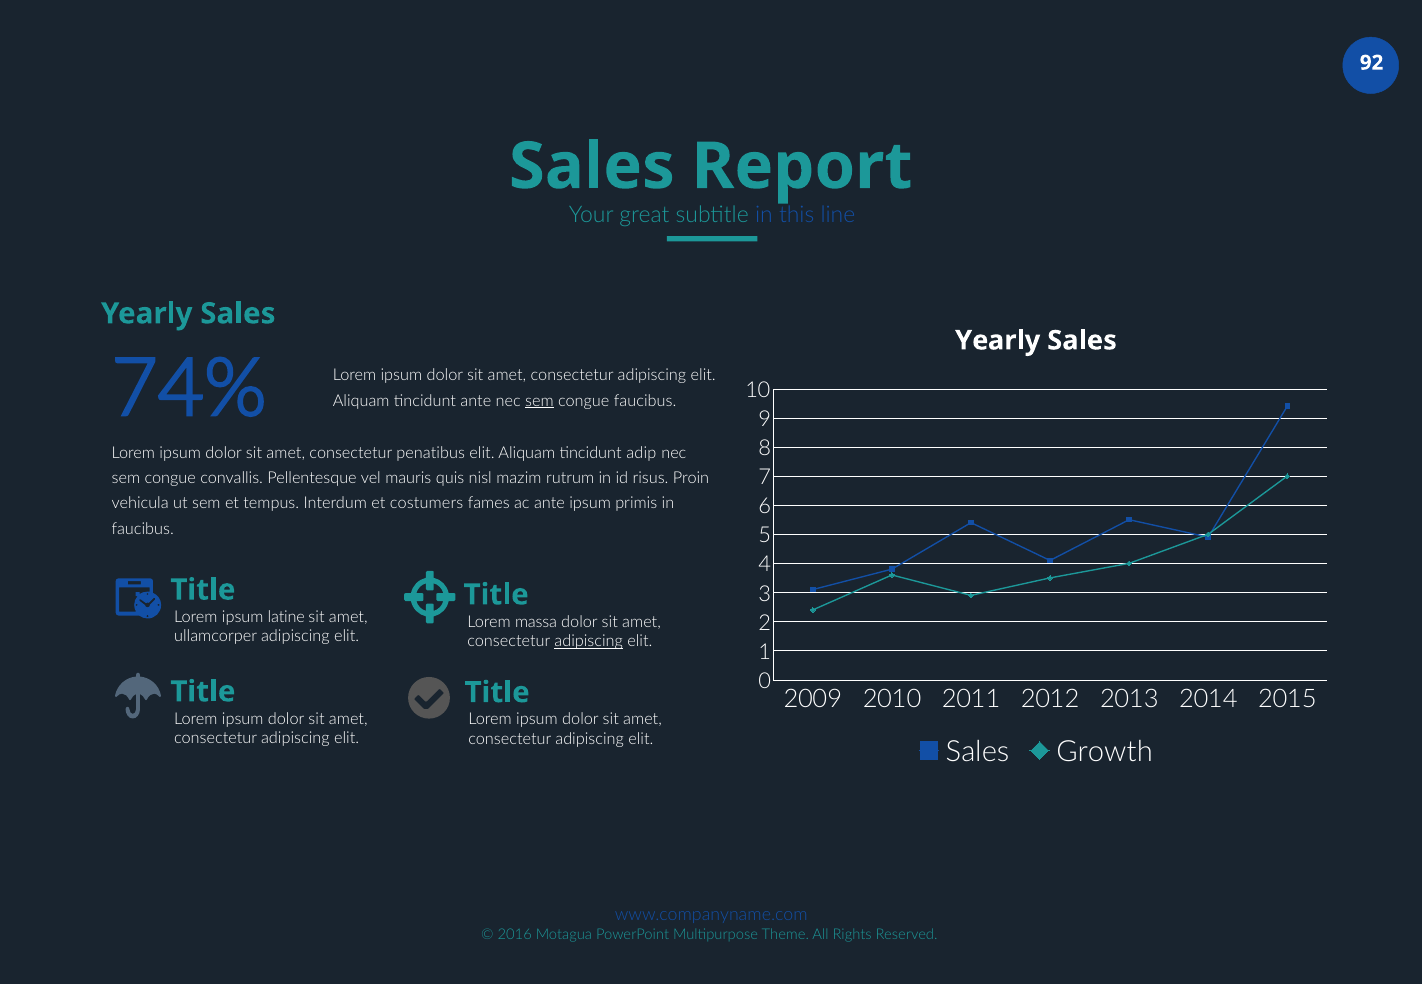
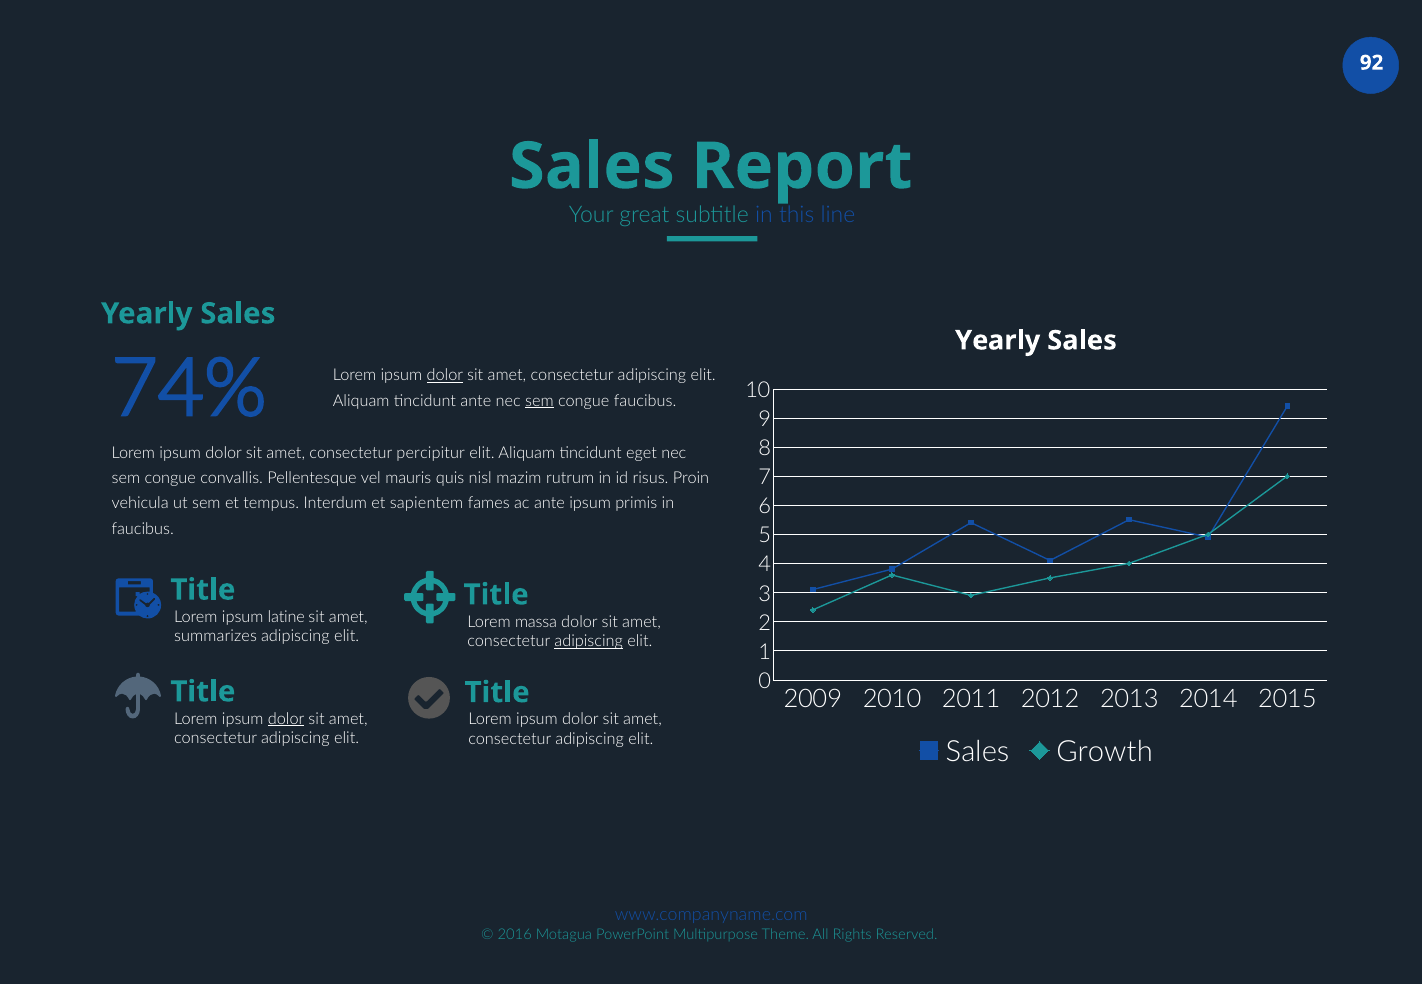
dolor underline: none -> present (445, 376)
penatibus: penatibus -> percipitur (431, 453)
adip: adip -> eget (642, 453)
costumers: costumers -> sapientem (427, 504)
ullamcorper: ullamcorper -> summarizes (216, 637)
dolor underline: none -> present (286, 719)
